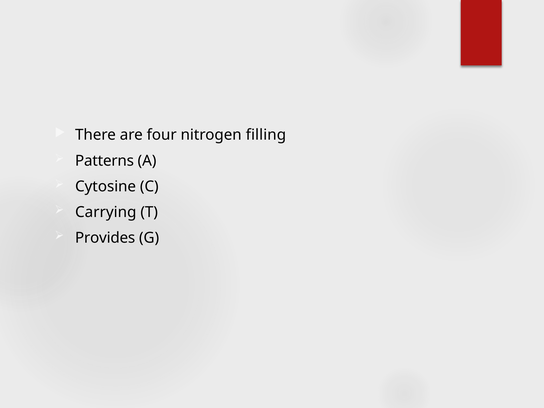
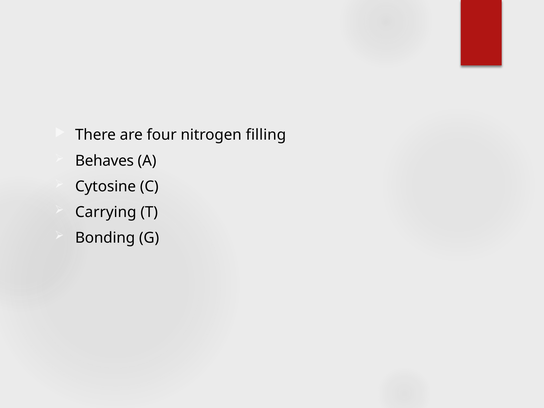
Patterns: Patterns -> Behaves (104, 161)
Provides: Provides -> Bonding (105, 238)
